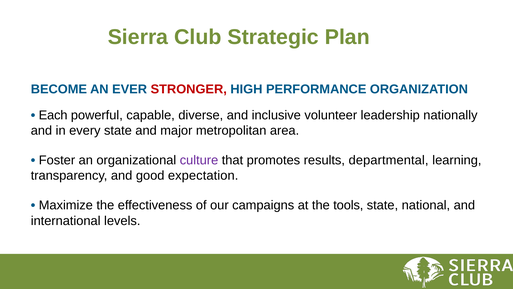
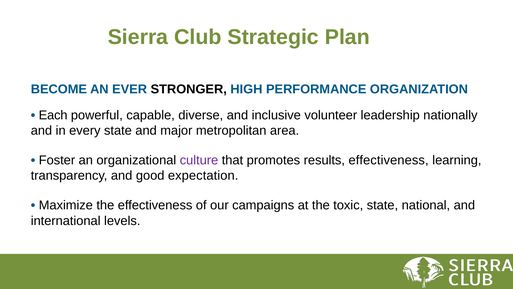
STRONGER colour: red -> black (189, 89)
results departmental: departmental -> effectiveness (389, 160)
tools: tools -> toxic (348, 205)
